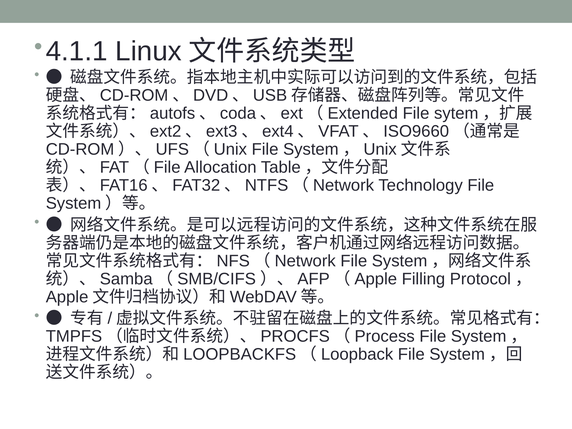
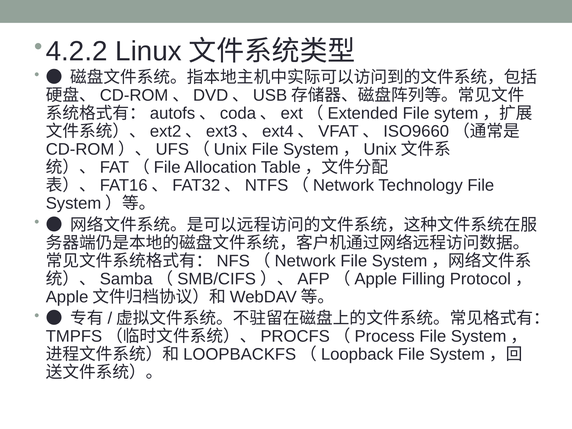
4.1.1: 4.1.1 -> 4.2.2 (77, 51)
